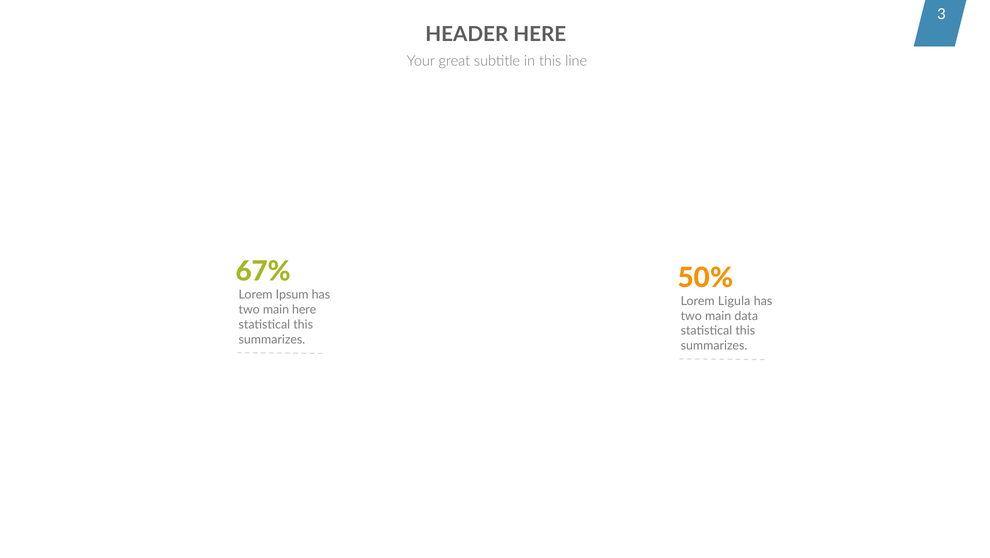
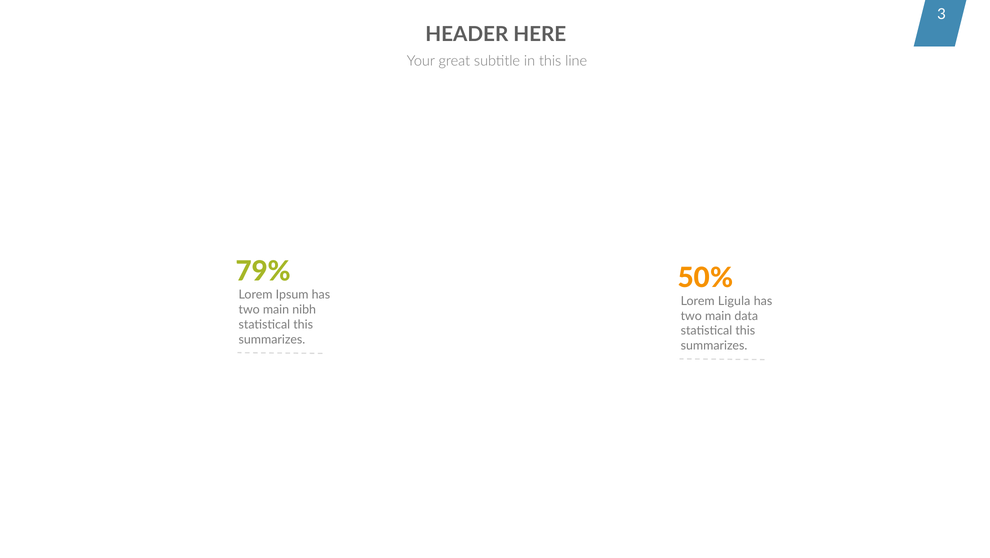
67%: 67% -> 79% (263, 272)
main here: here -> nibh (304, 310)
